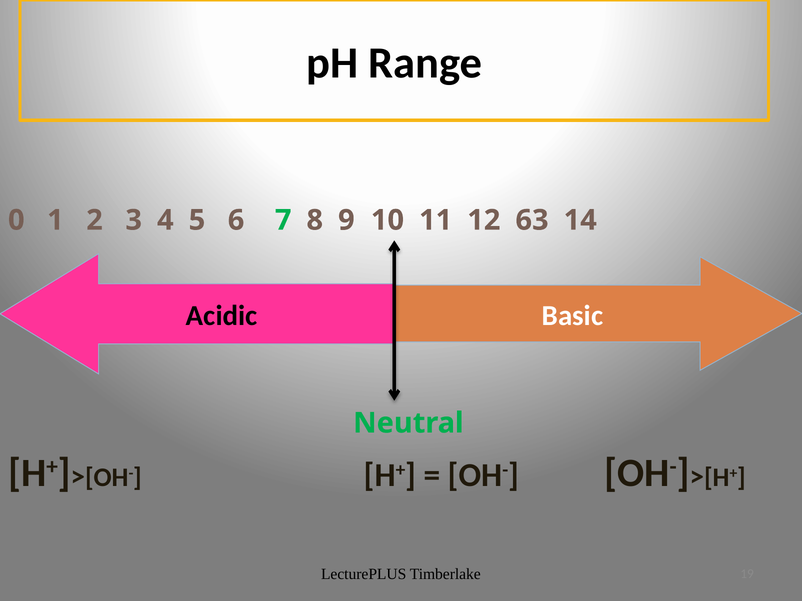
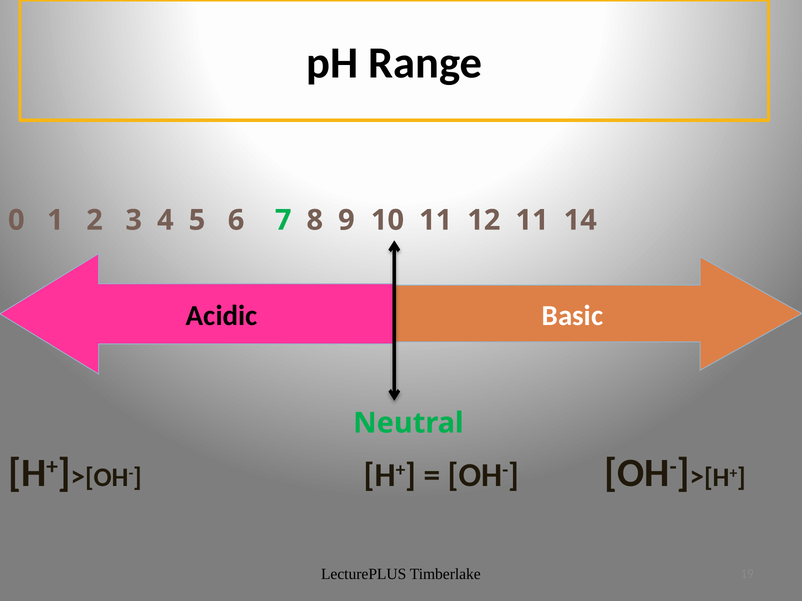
12 63: 63 -> 11 (532, 220)
